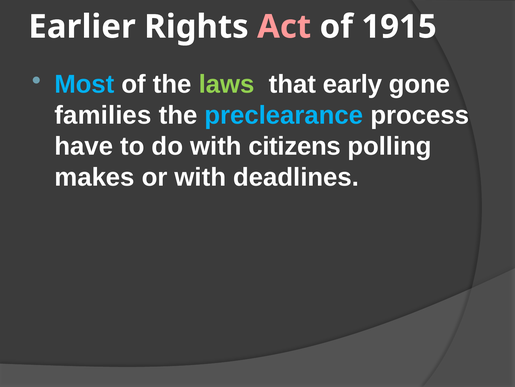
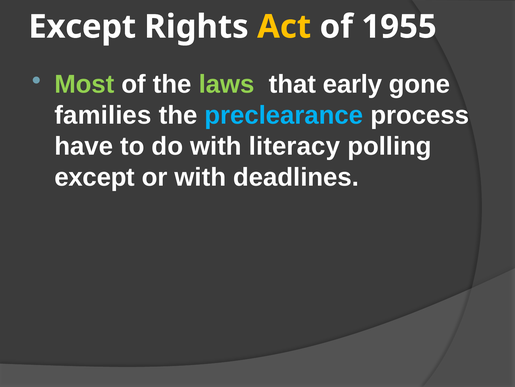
Earlier: Earlier -> Except (82, 27)
Act colour: pink -> yellow (284, 27)
1915: 1915 -> 1955 (399, 27)
Most colour: light blue -> light green (85, 84)
citizens: citizens -> literacy (294, 146)
makes: makes -> except (95, 177)
